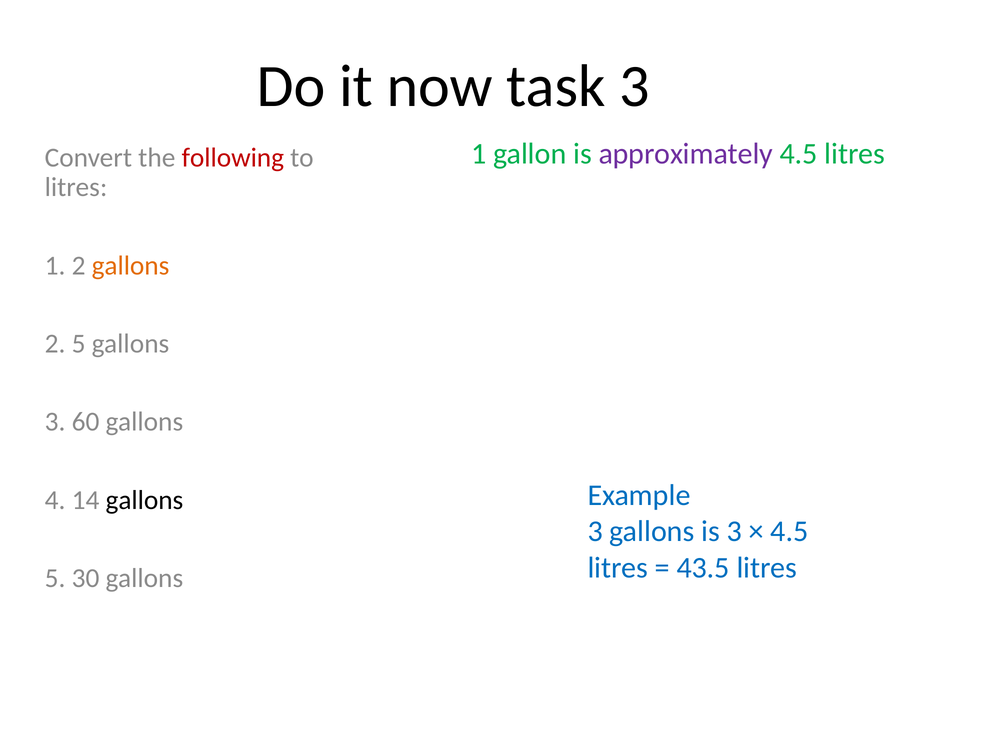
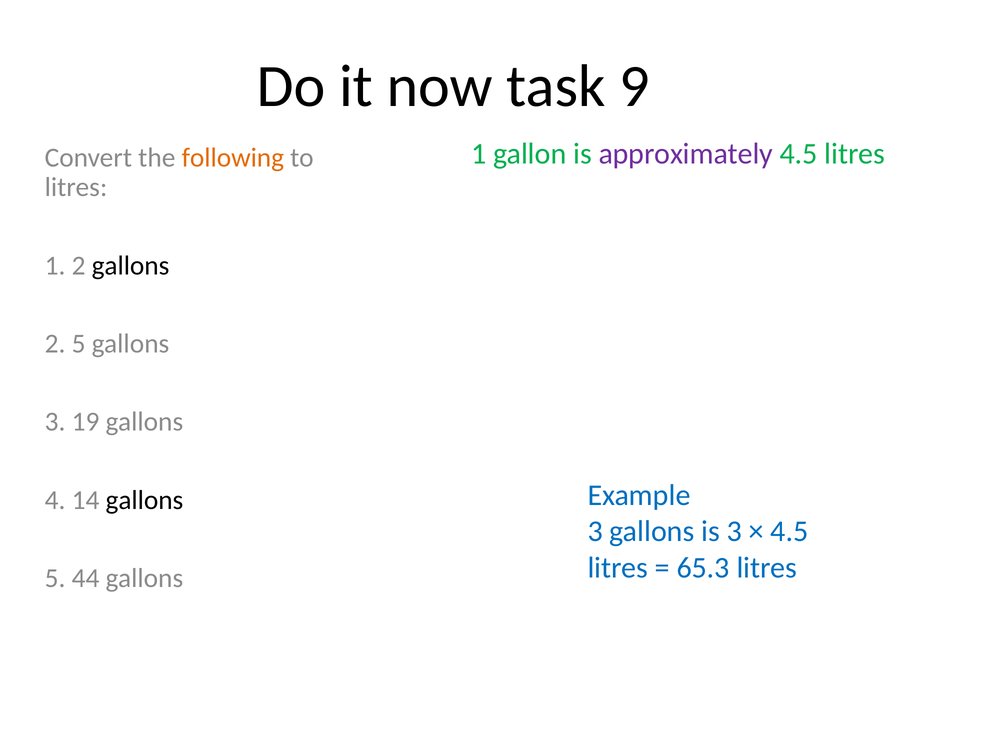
task 3: 3 -> 9 (634, 87)
following colour: red -> orange (233, 158)
gallons colour: orange -> black (131, 266)
60: 60 -> 19 (85, 422)
43.5: 43.5 -> 65.3 (703, 567)
30: 30 -> 44 (85, 578)
